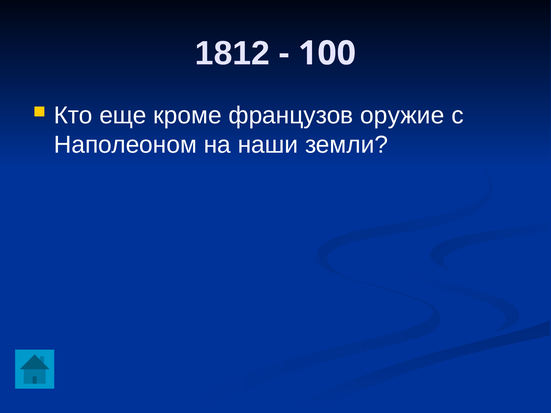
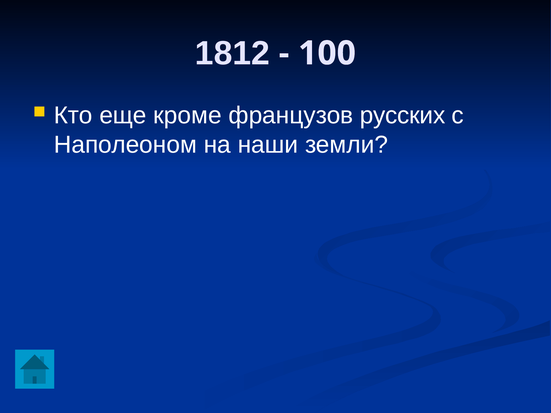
оружие: оружие -> русских (403, 116)
